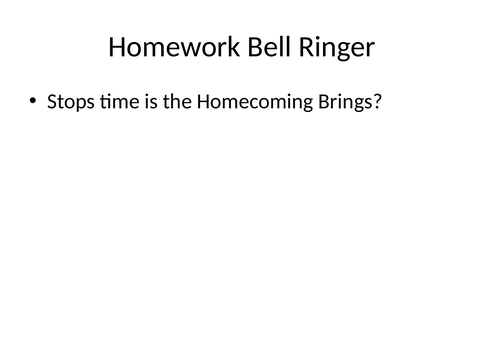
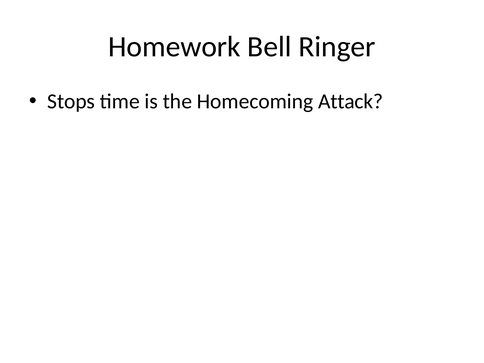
Brings: Brings -> Attack (351, 102)
